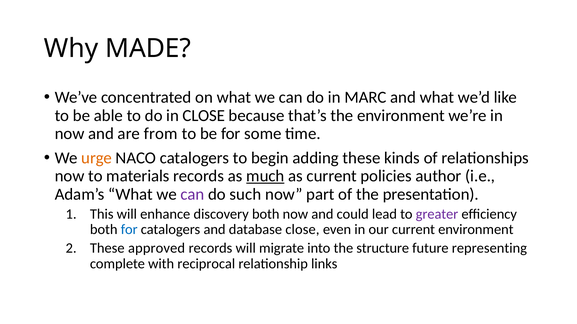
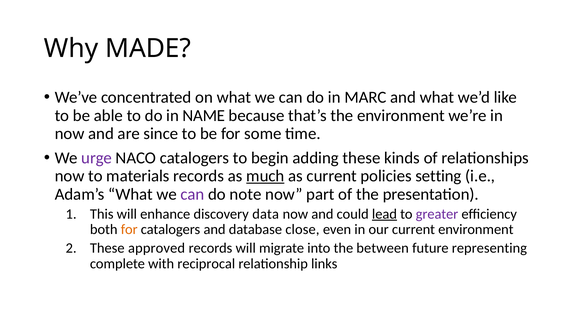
in CLOSE: CLOSE -> NAME (204, 116)
from: from -> since (161, 134)
urge colour: orange -> purple (97, 158)
author: author -> setting (439, 176)
such: such -> note (246, 194)
discovery both: both -> data (266, 214)
lead underline: none -> present (384, 214)
for colour: blue -> orange (129, 230)
structure: structure -> between (383, 248)
